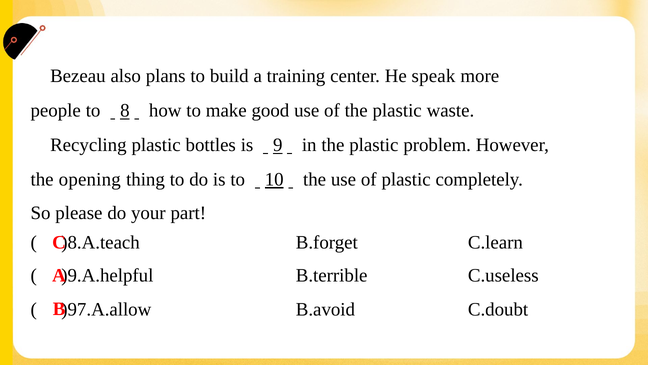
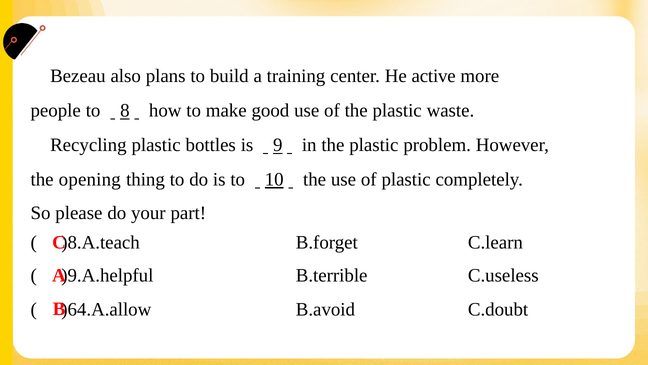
speak: speak -> active (434, 76)
)97.A.allow: )97.A.allow -> )64.A.allow (106, 309)
